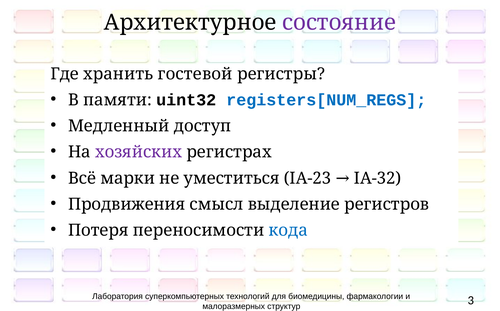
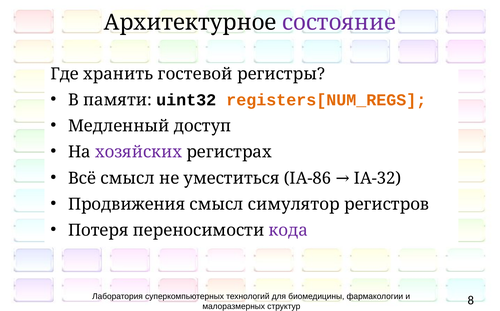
registers[NUM_REGS colour: blue -> orange (326, 100)
Всё марки: марки -> смысл (128, 178)
IA-23: IA-23 -> IA-86 (308, 178)
выделение: выделение -> симулятор (294, 204)
кода colour: blue -> purple (288, 230)
3: 3 -> 8 (471, 300)
